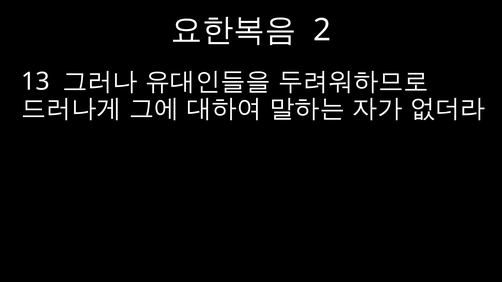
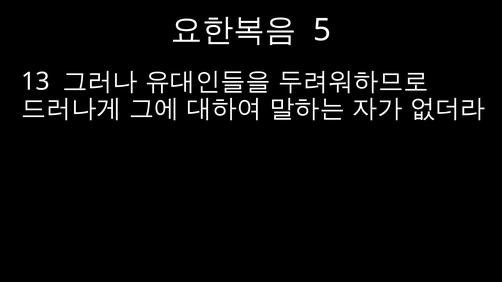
2: 2 -> 5 (322, 30)
